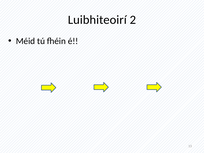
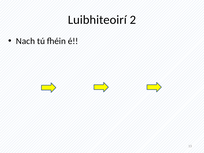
Méid: Méid -> Nach (25, 41)
